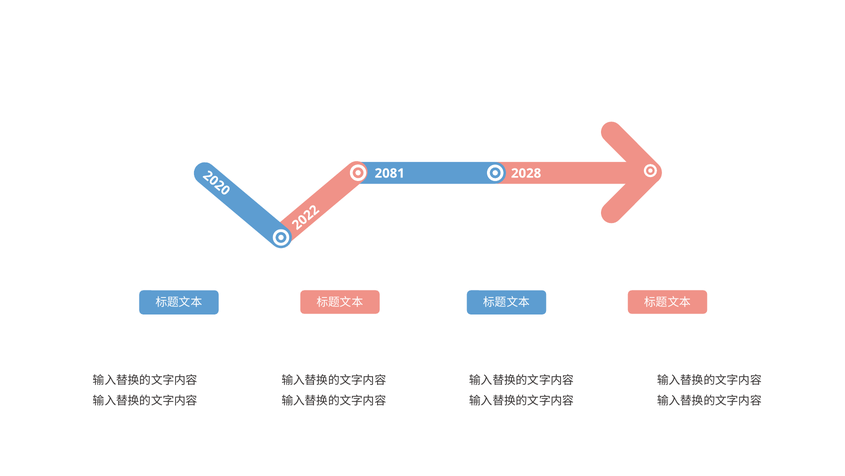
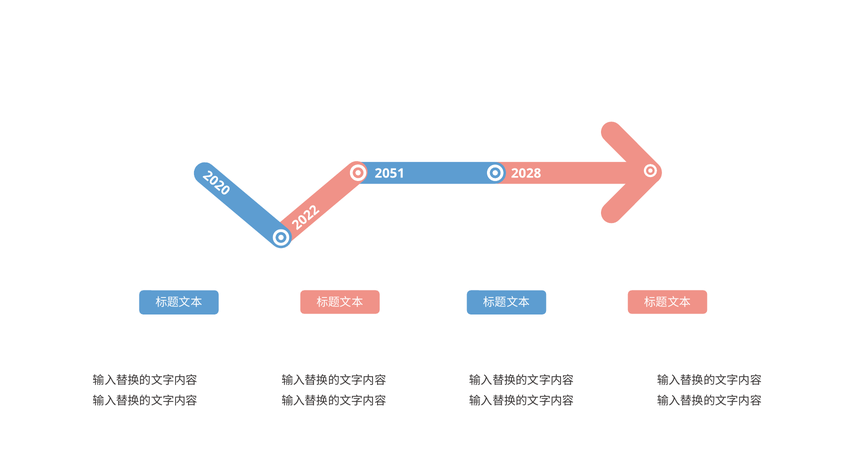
2081: 2081 -> 2051 (390, 173)
